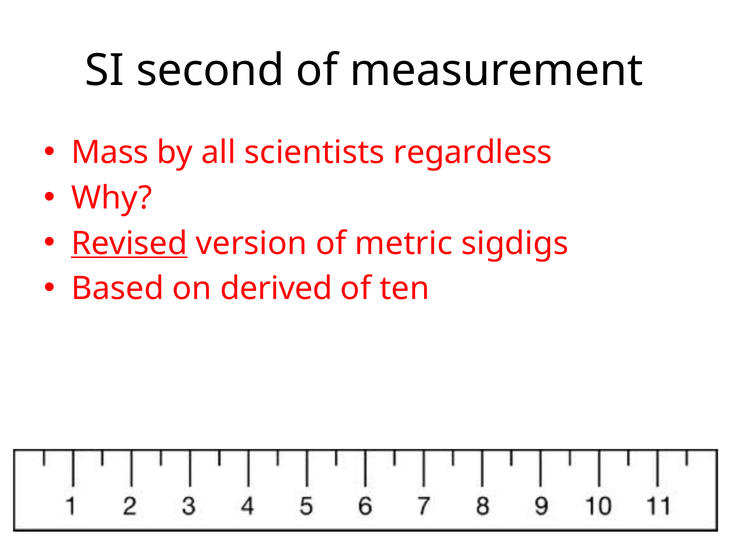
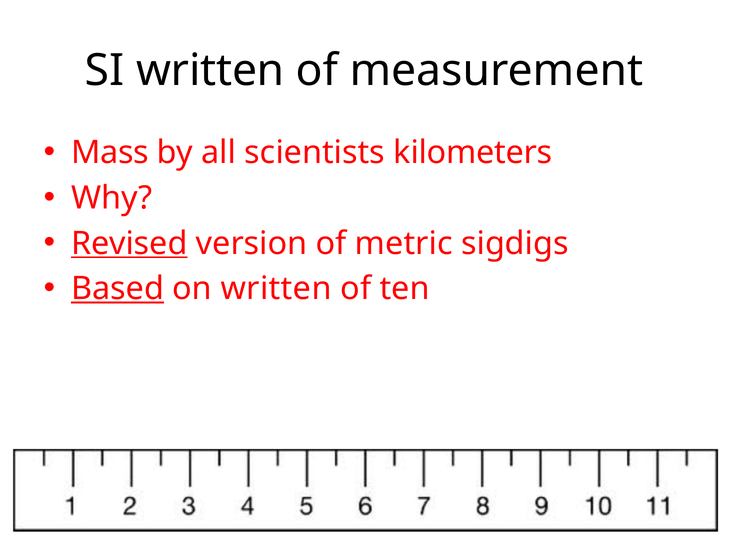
SI second: second -> written (210, 71)
regardless: regardless -> kilometers (473, 153)
Based underline: none -> present (118, 289)
on derived: derived -> written (276, 289)
